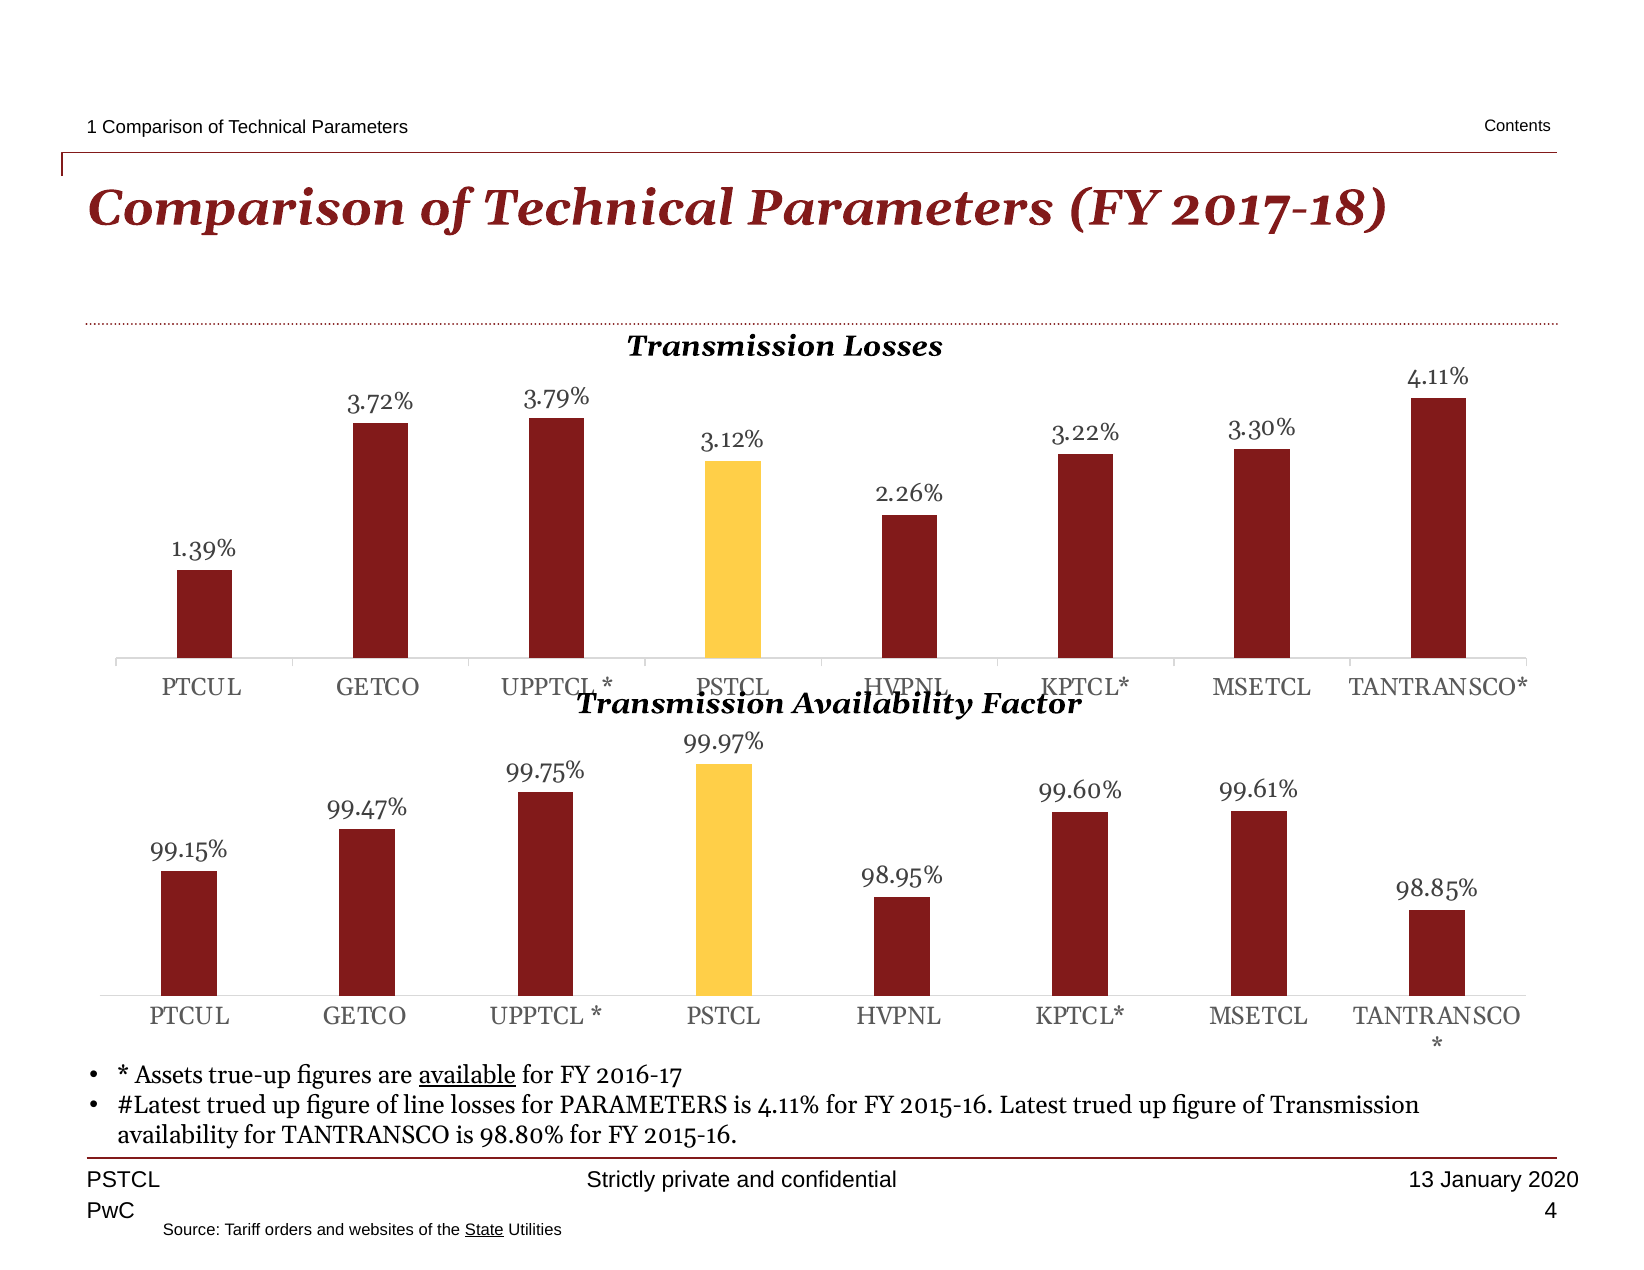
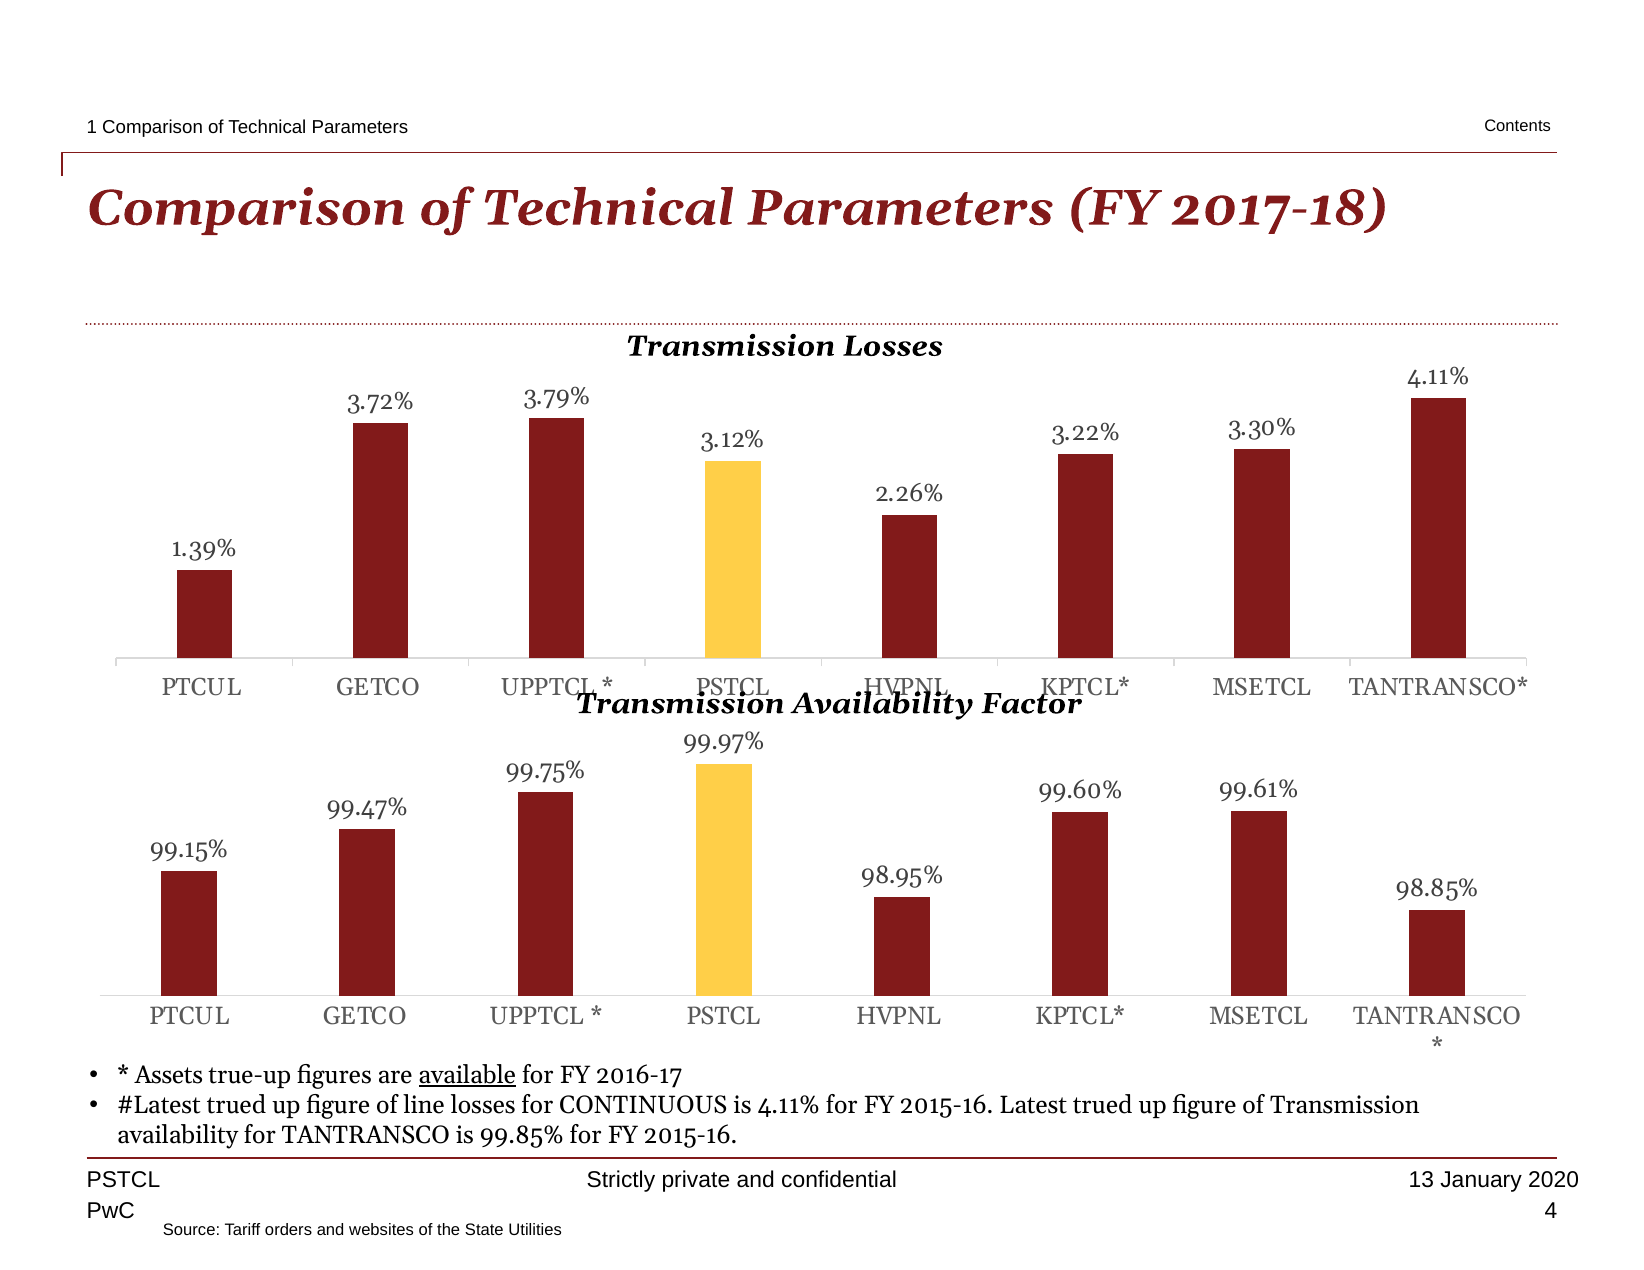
for PARAMETERS: PARAMETERS -> CONTINUOUS (643, 1106)
98.80%: 98.80% -> 99.85% (522, 1136)
State underline: present -> none (484, 1230)
